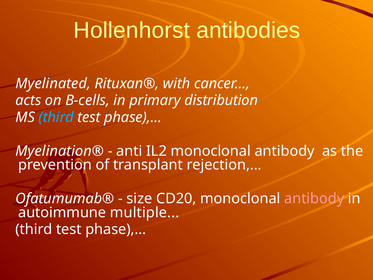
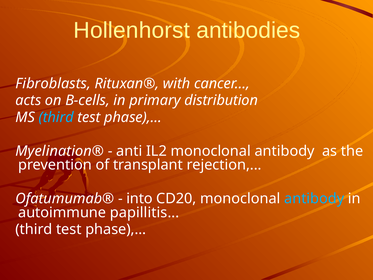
Myelinated: Myelinated -> Fibroblasts (53, 83)
size: size -> into (140, 198)
antibody colour: pink -> light blue (314, 198)
multiple: multiple -> papillitis (145, 212)
